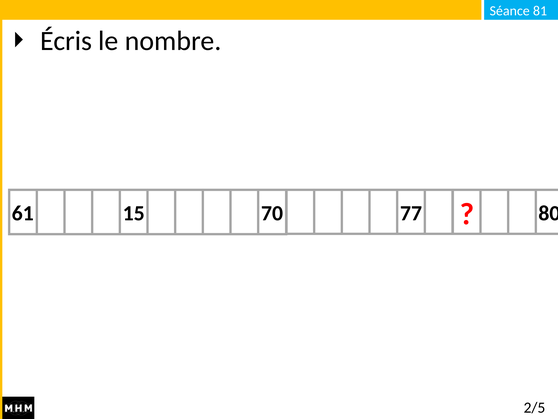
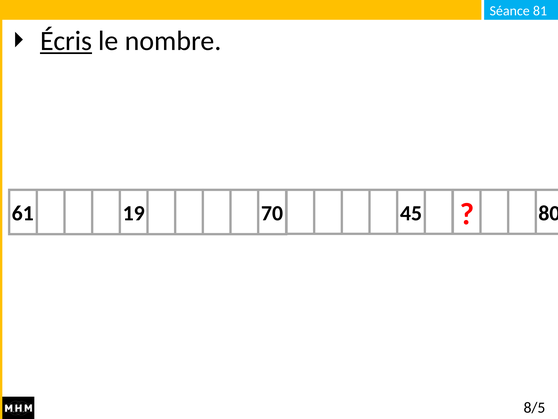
Écris underline: none -> present (66, 41)
15: 15 -> 19 (134, 213)
77: 77 -> 45 (411, 213)
2/5: 2/5 -> 8/5 (534, 407)
